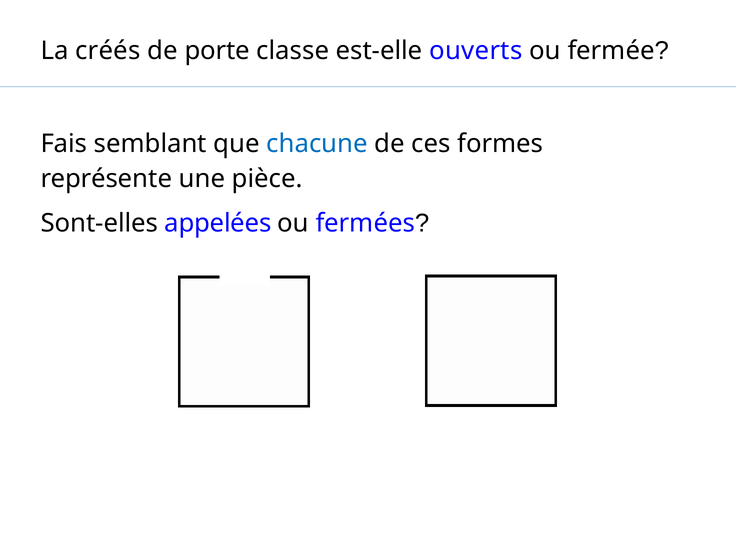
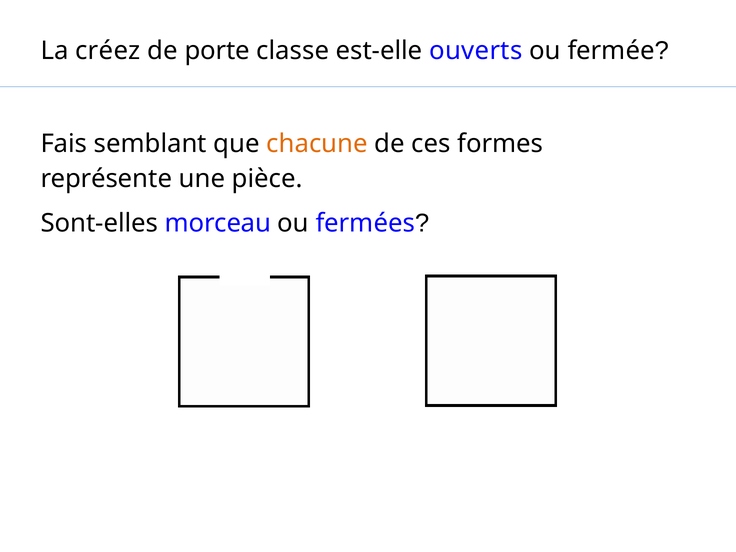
créés: créés -> créez (108, 51)
chacune colour: blue -> orange (317, 144)
appelées: appelées -> morceau (218, 223)
